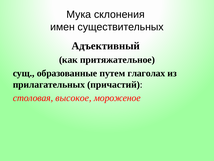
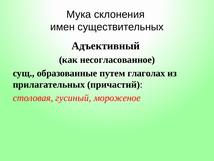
притяжательное: притяжательное -> несогласованное (118, 60)
высокое: высокое -> гусиный (73, 98)
